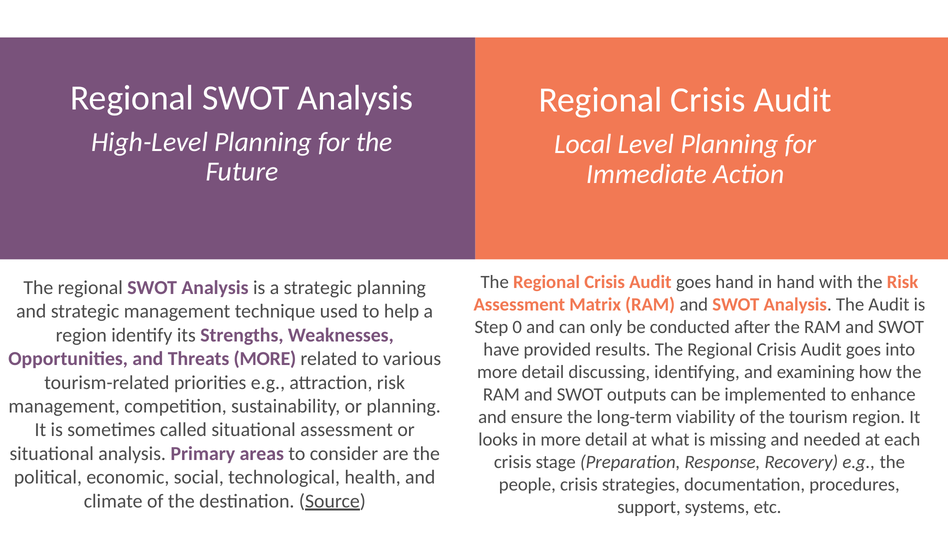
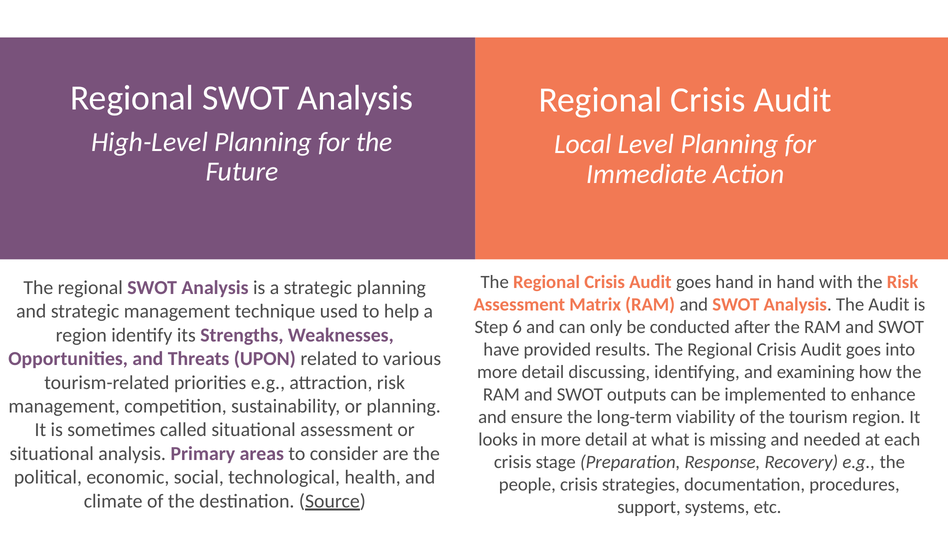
0: 0 -> 6 (517, 327)
Threats MORE: MORE -> UPON (265, 359)
